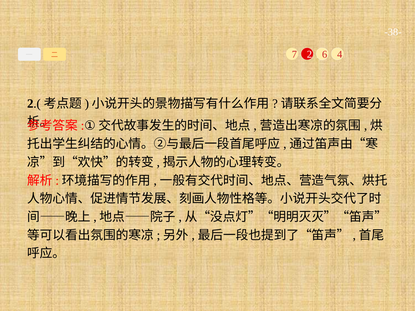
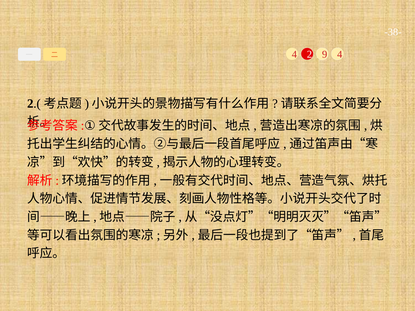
7: 7 -> 4 (294, 55)
6: 6 -> 9 (325, 55)
